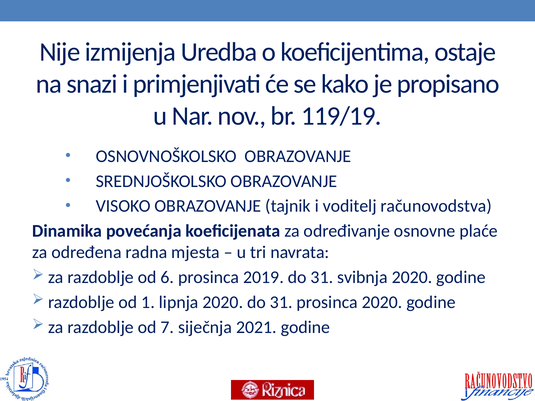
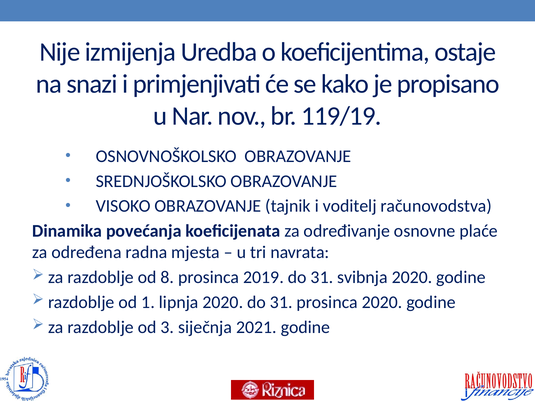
6: 6 -> 8 (167, 278)
7: 7 -> 3 (167, 327)
